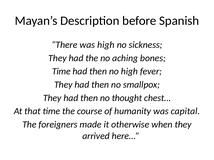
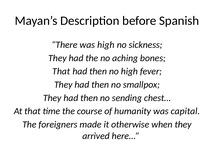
Time: Time -> That (61, 72)
thought: thought -> sending (127, 98)
